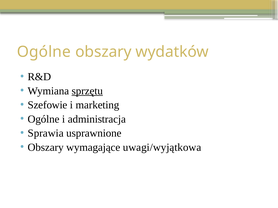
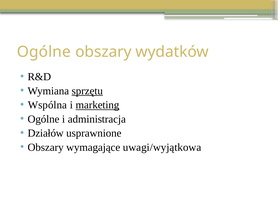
Szefowie: Szefowie -> Wspólna (47, 105)
marketing underline: none -> present (98, 105)
Sprawia: Sprawia -> Działów (46, 134)
